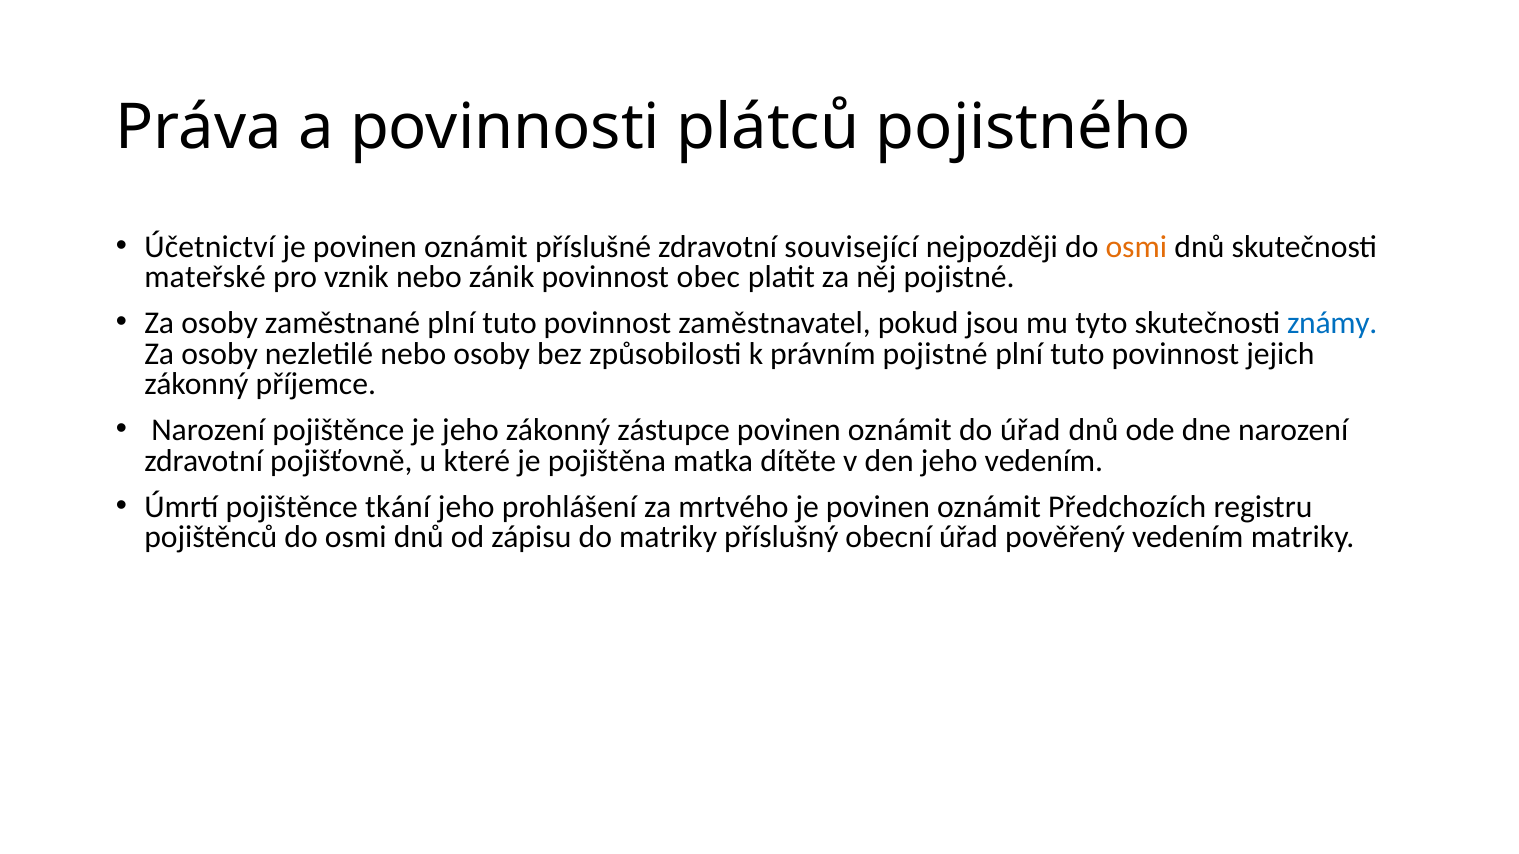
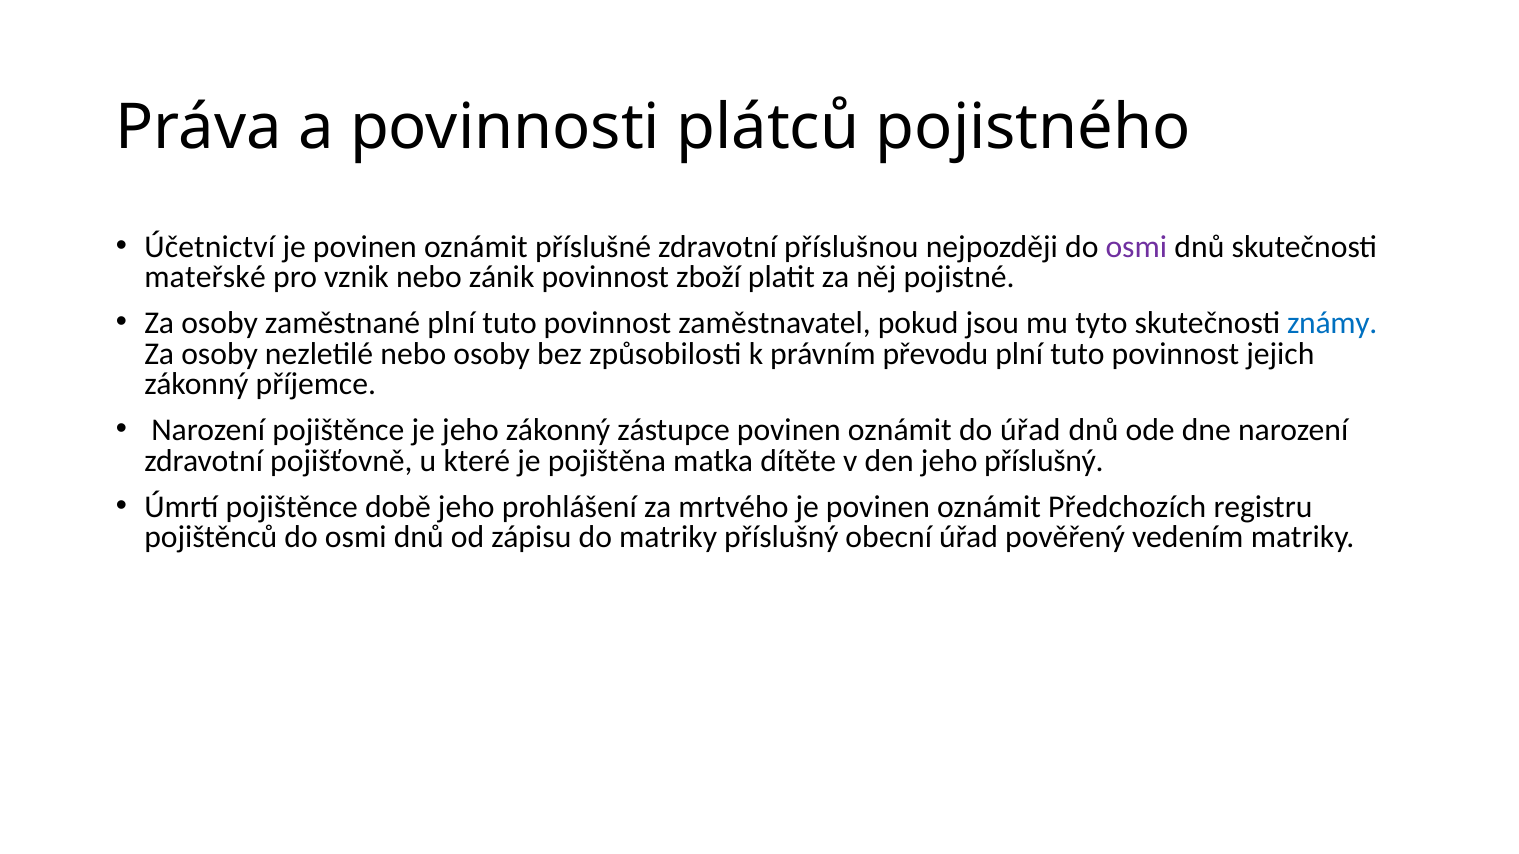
související: související -> příslušnou (851, 247)
osmi colour: orange -> purple (1136, 247)
obec: obec -> zboží (709, 277)
právním pojistné: pojistné -> převodu (935, 354)
jeho vedením: vedením -> příslušný (1044, 461)
tkání: tkání -> době (398, 507)
